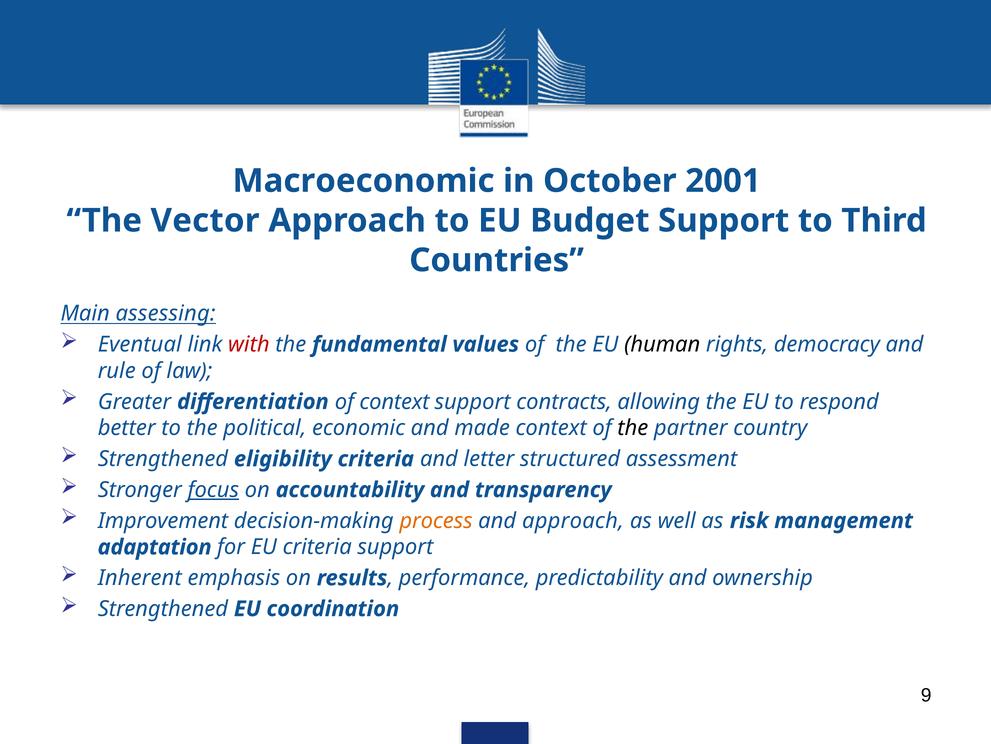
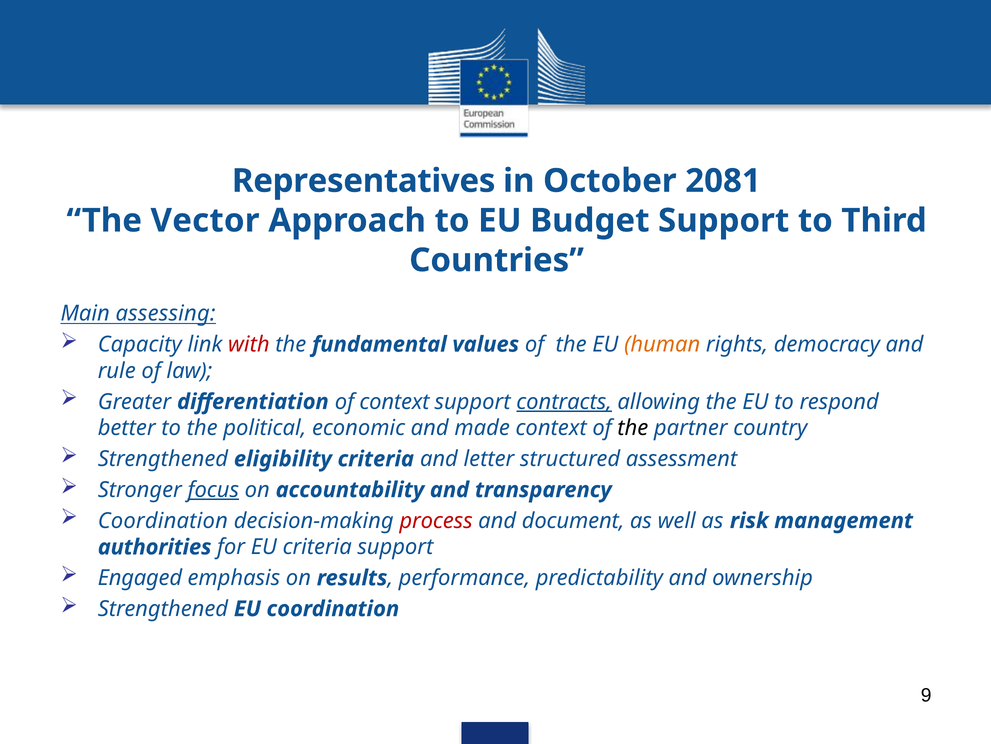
Macroeconomic: Macroeconomic -> Representatives (364, 181)
2001: 2001 -> 2081 (723, 181)
Eventual: Eventual -> Capacity (140, 344)
human colour: black -> orange (662, 344)
contracts underline: none -> present (564, 401)
Improvement: Improvement -> Coordination (163, 520)
process colour: orange -> red (436, 520)
and approach: approach -> document (573, 520)
adaptation: adaptation -> authorities (155, 547)
Inherent: Inherent -> Engaged (140, 577)
